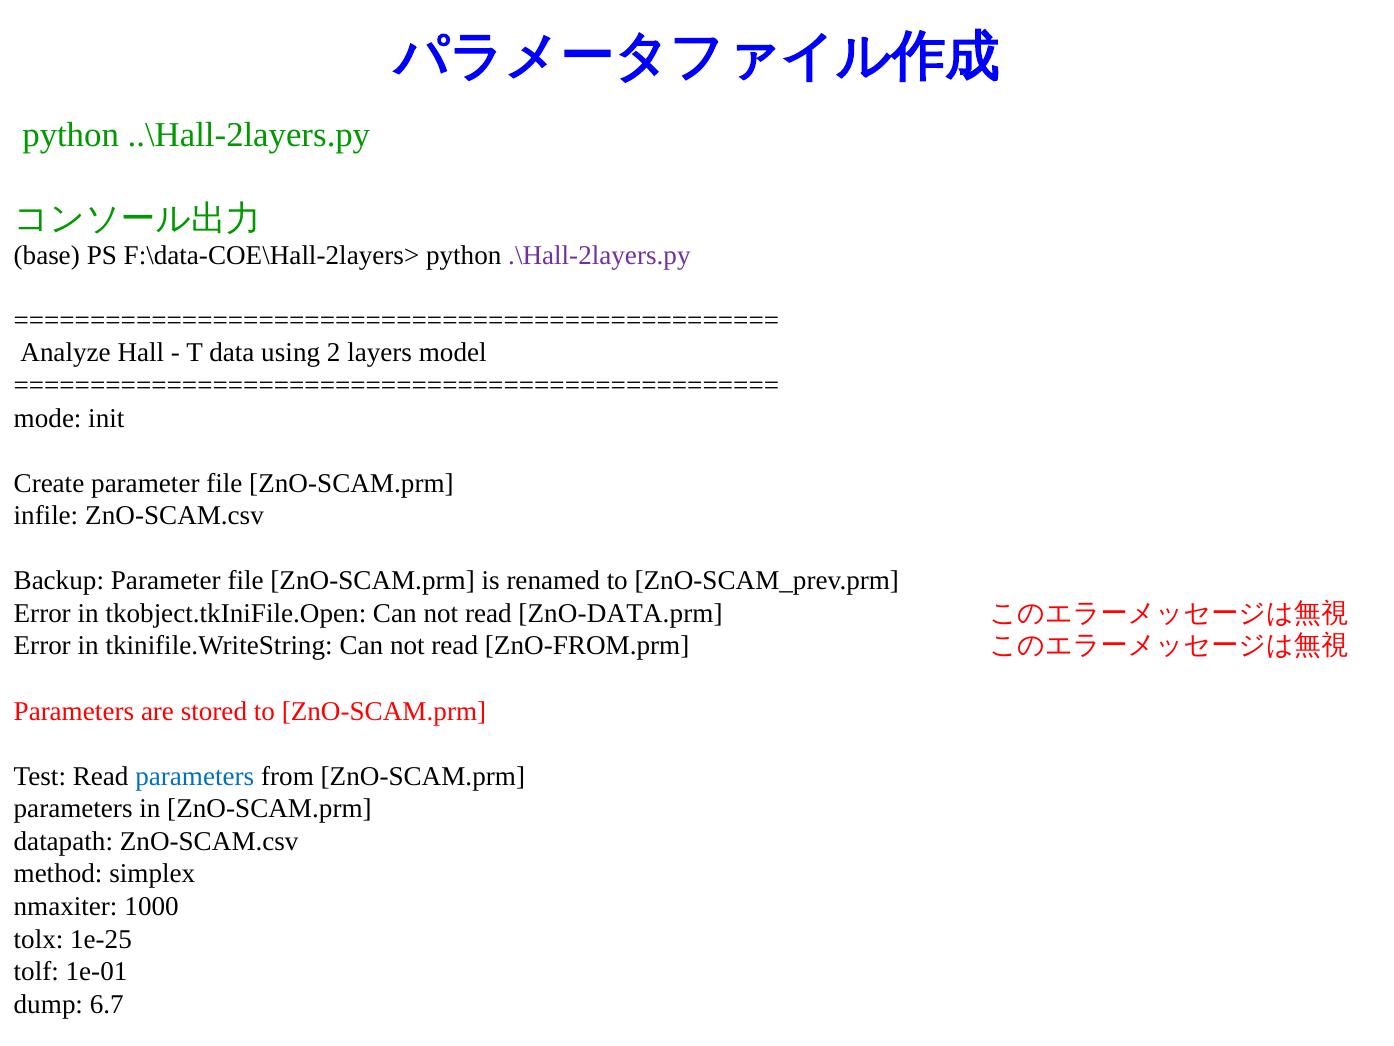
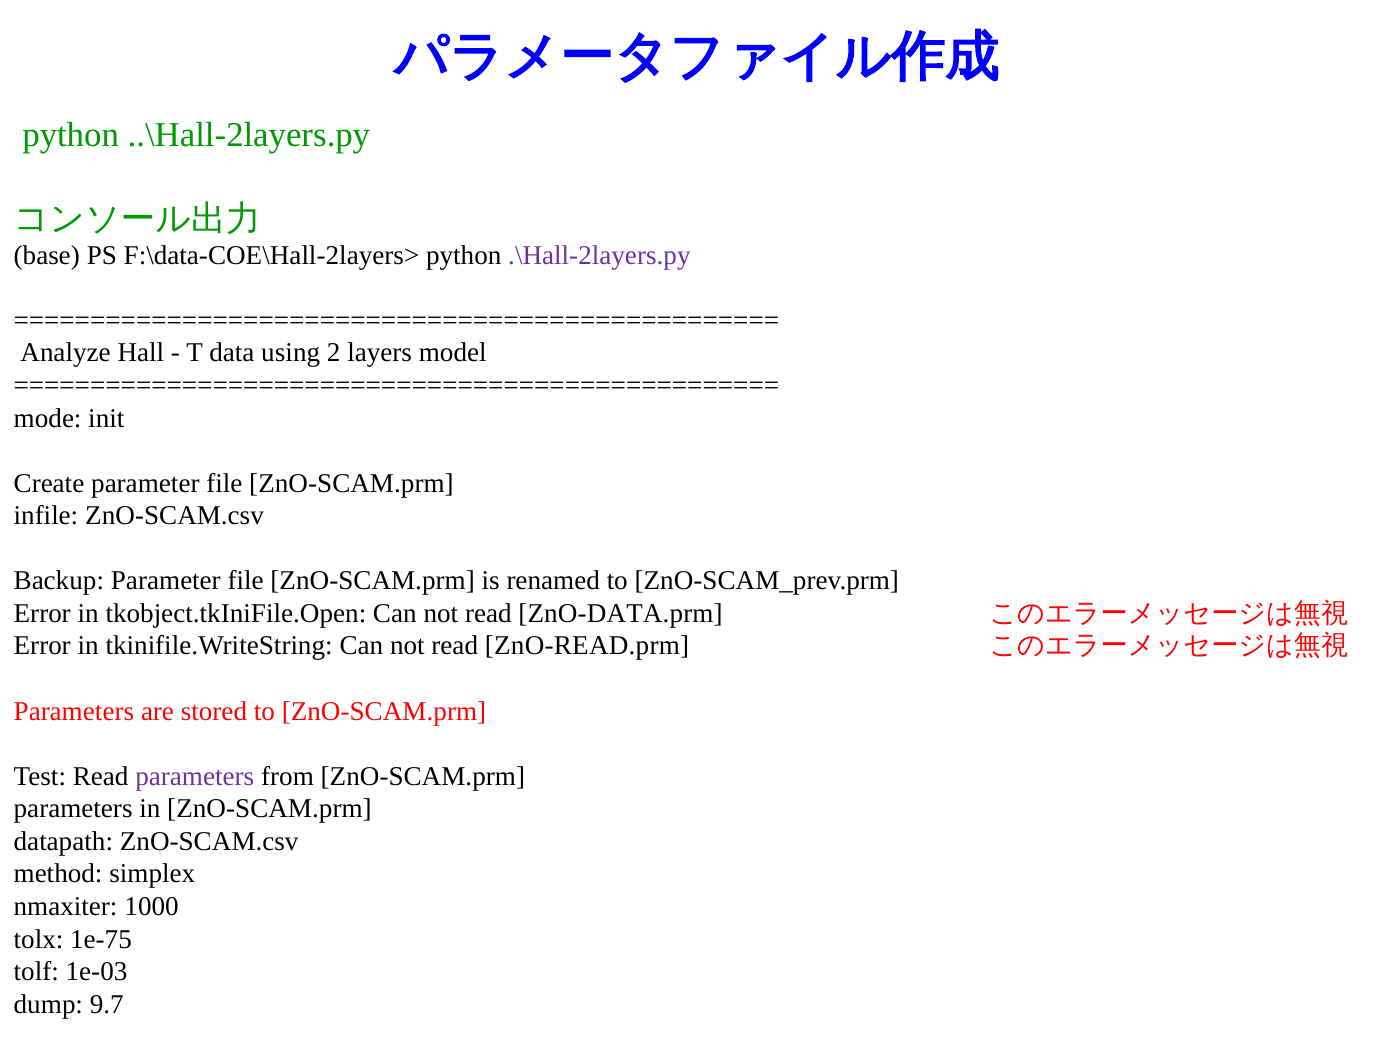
ZnO-FROM.prm: ZnO-FROM.prm -> ZnO-READ.prm (587, 646)
parameters colour: blue -> purple (195, 776)
1e-25: 1e-25 -> 1e-75 (101, 939)
1e-01: 1e-01 -> 1e-03 (97, 971)
6.7: 6.7 -> 9.7 (107, 1004)
